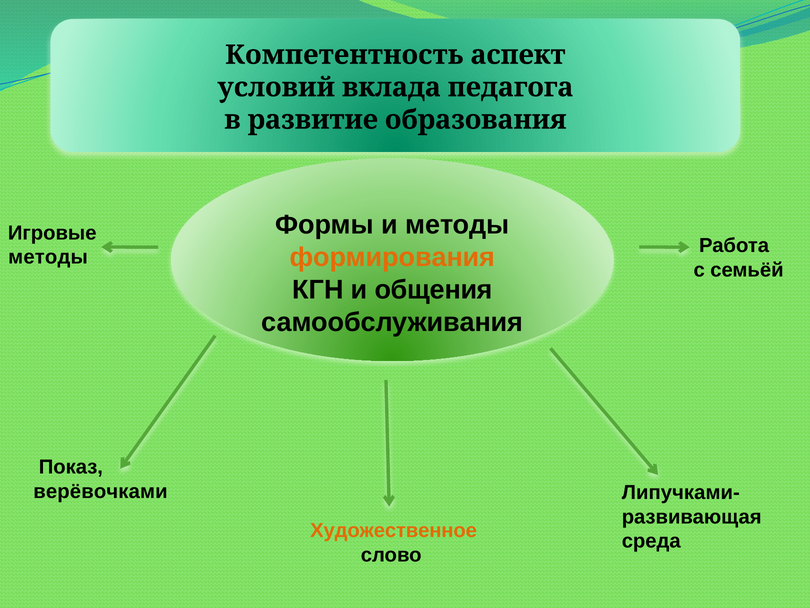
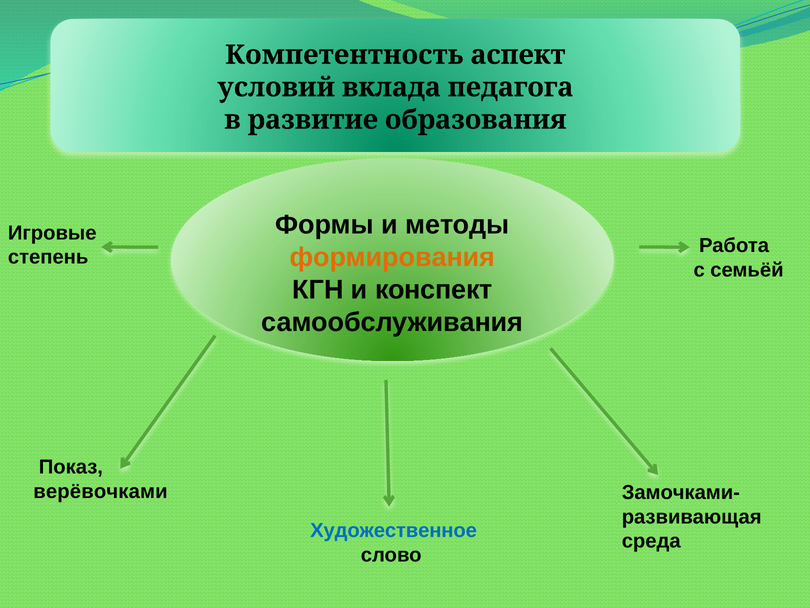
методы: методы -> степень (48, 257)
общения: общения -> конспект (434, 290)
Липучками-: Липучками- -> Замочками- (681, 492)
Художественное colour: orange -> blue (394, 530)
